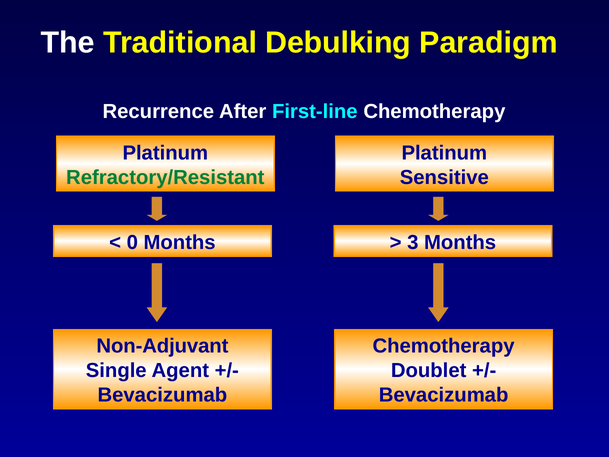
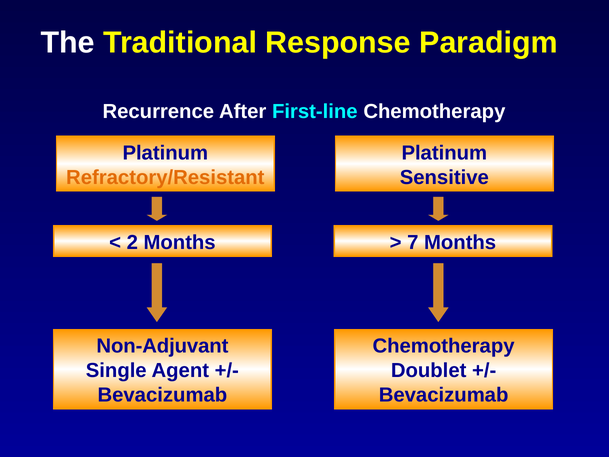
Debulking: Debulking -> Response (338, 43)
Refractory/Resistant colour: green -> orange (165, 177)
0: 0 -> 2 (132, 242)
3: 3 -> 7 (413, 242)
